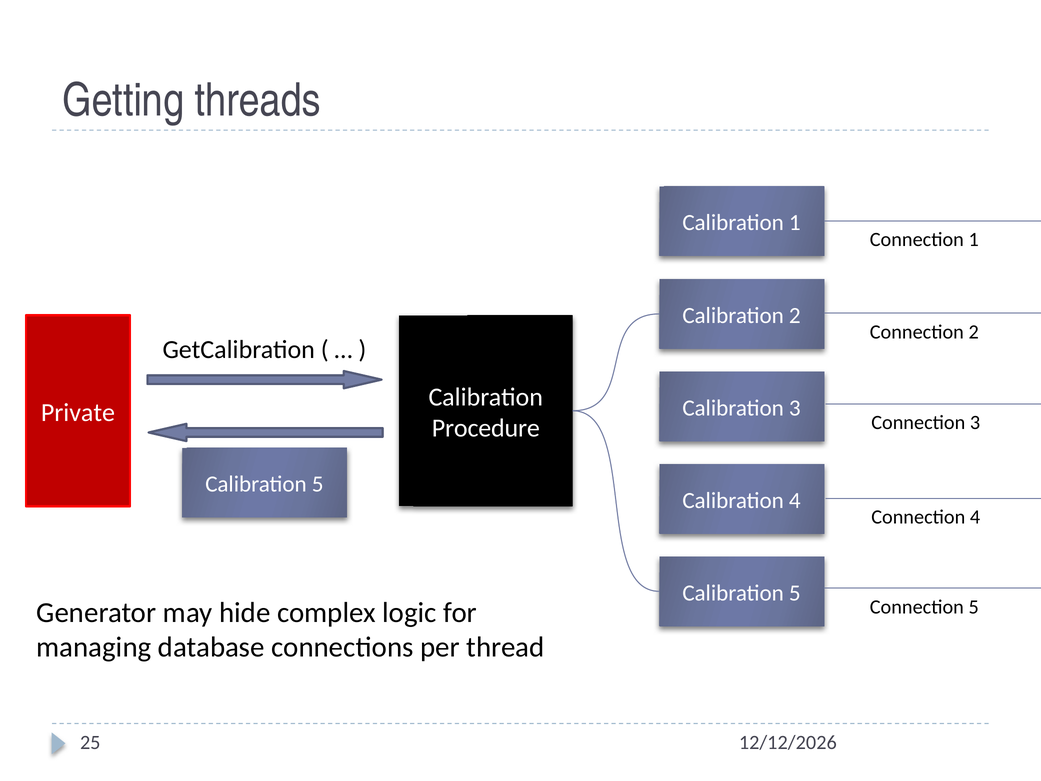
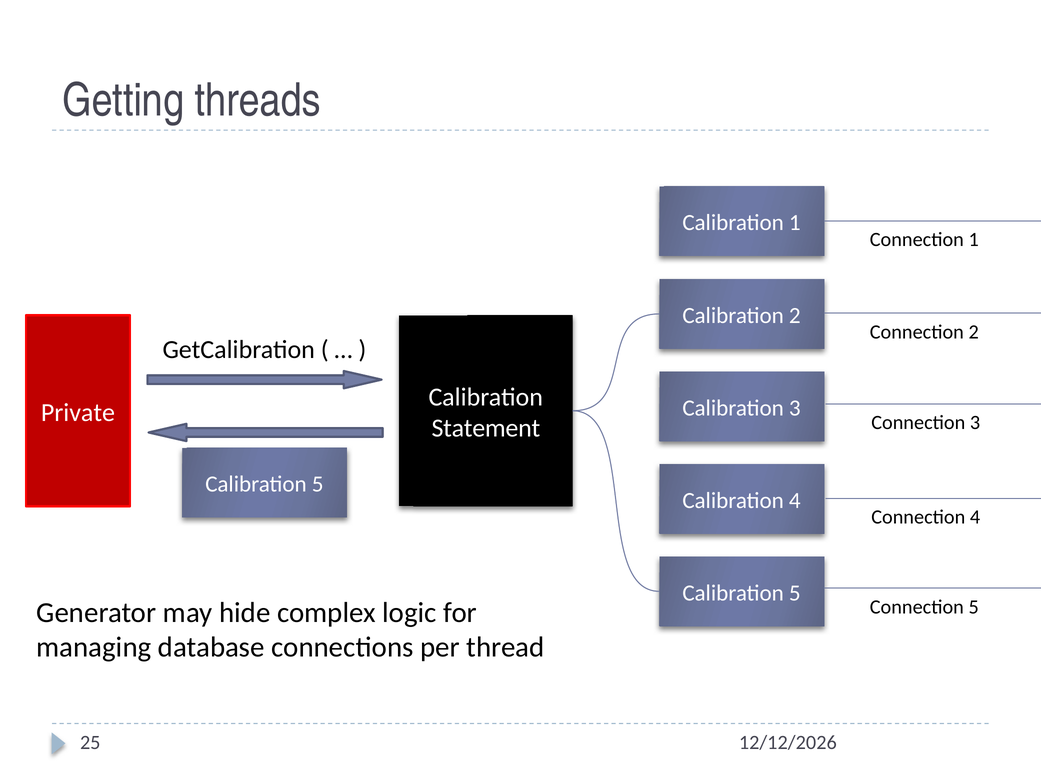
Procedure: Procedure -> Statement (486, 428)
